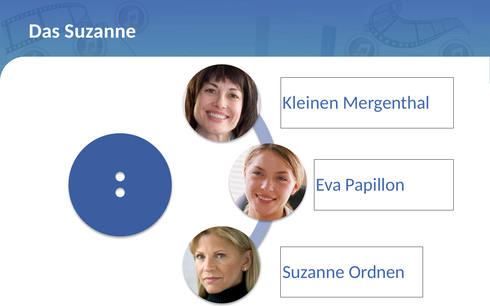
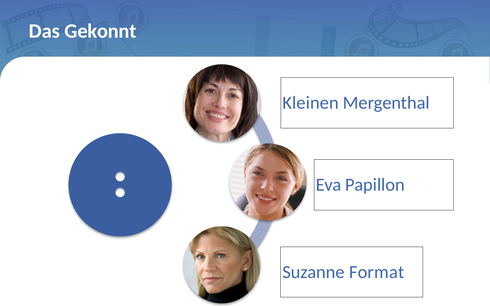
Das Suzanne: Suzanne -> Gekonnt (101, 31)
Ordnen: Ordnen -> Format (377, 272)
